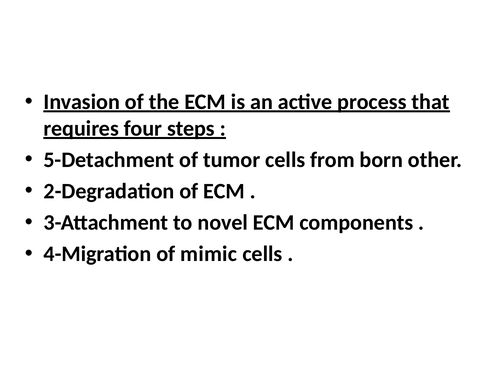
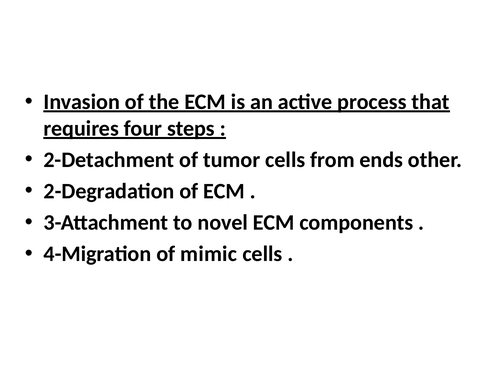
5-Detachment: 5-Detachment -> 2-Detachment (109, 160)
born: born -> ends (381, 160)
